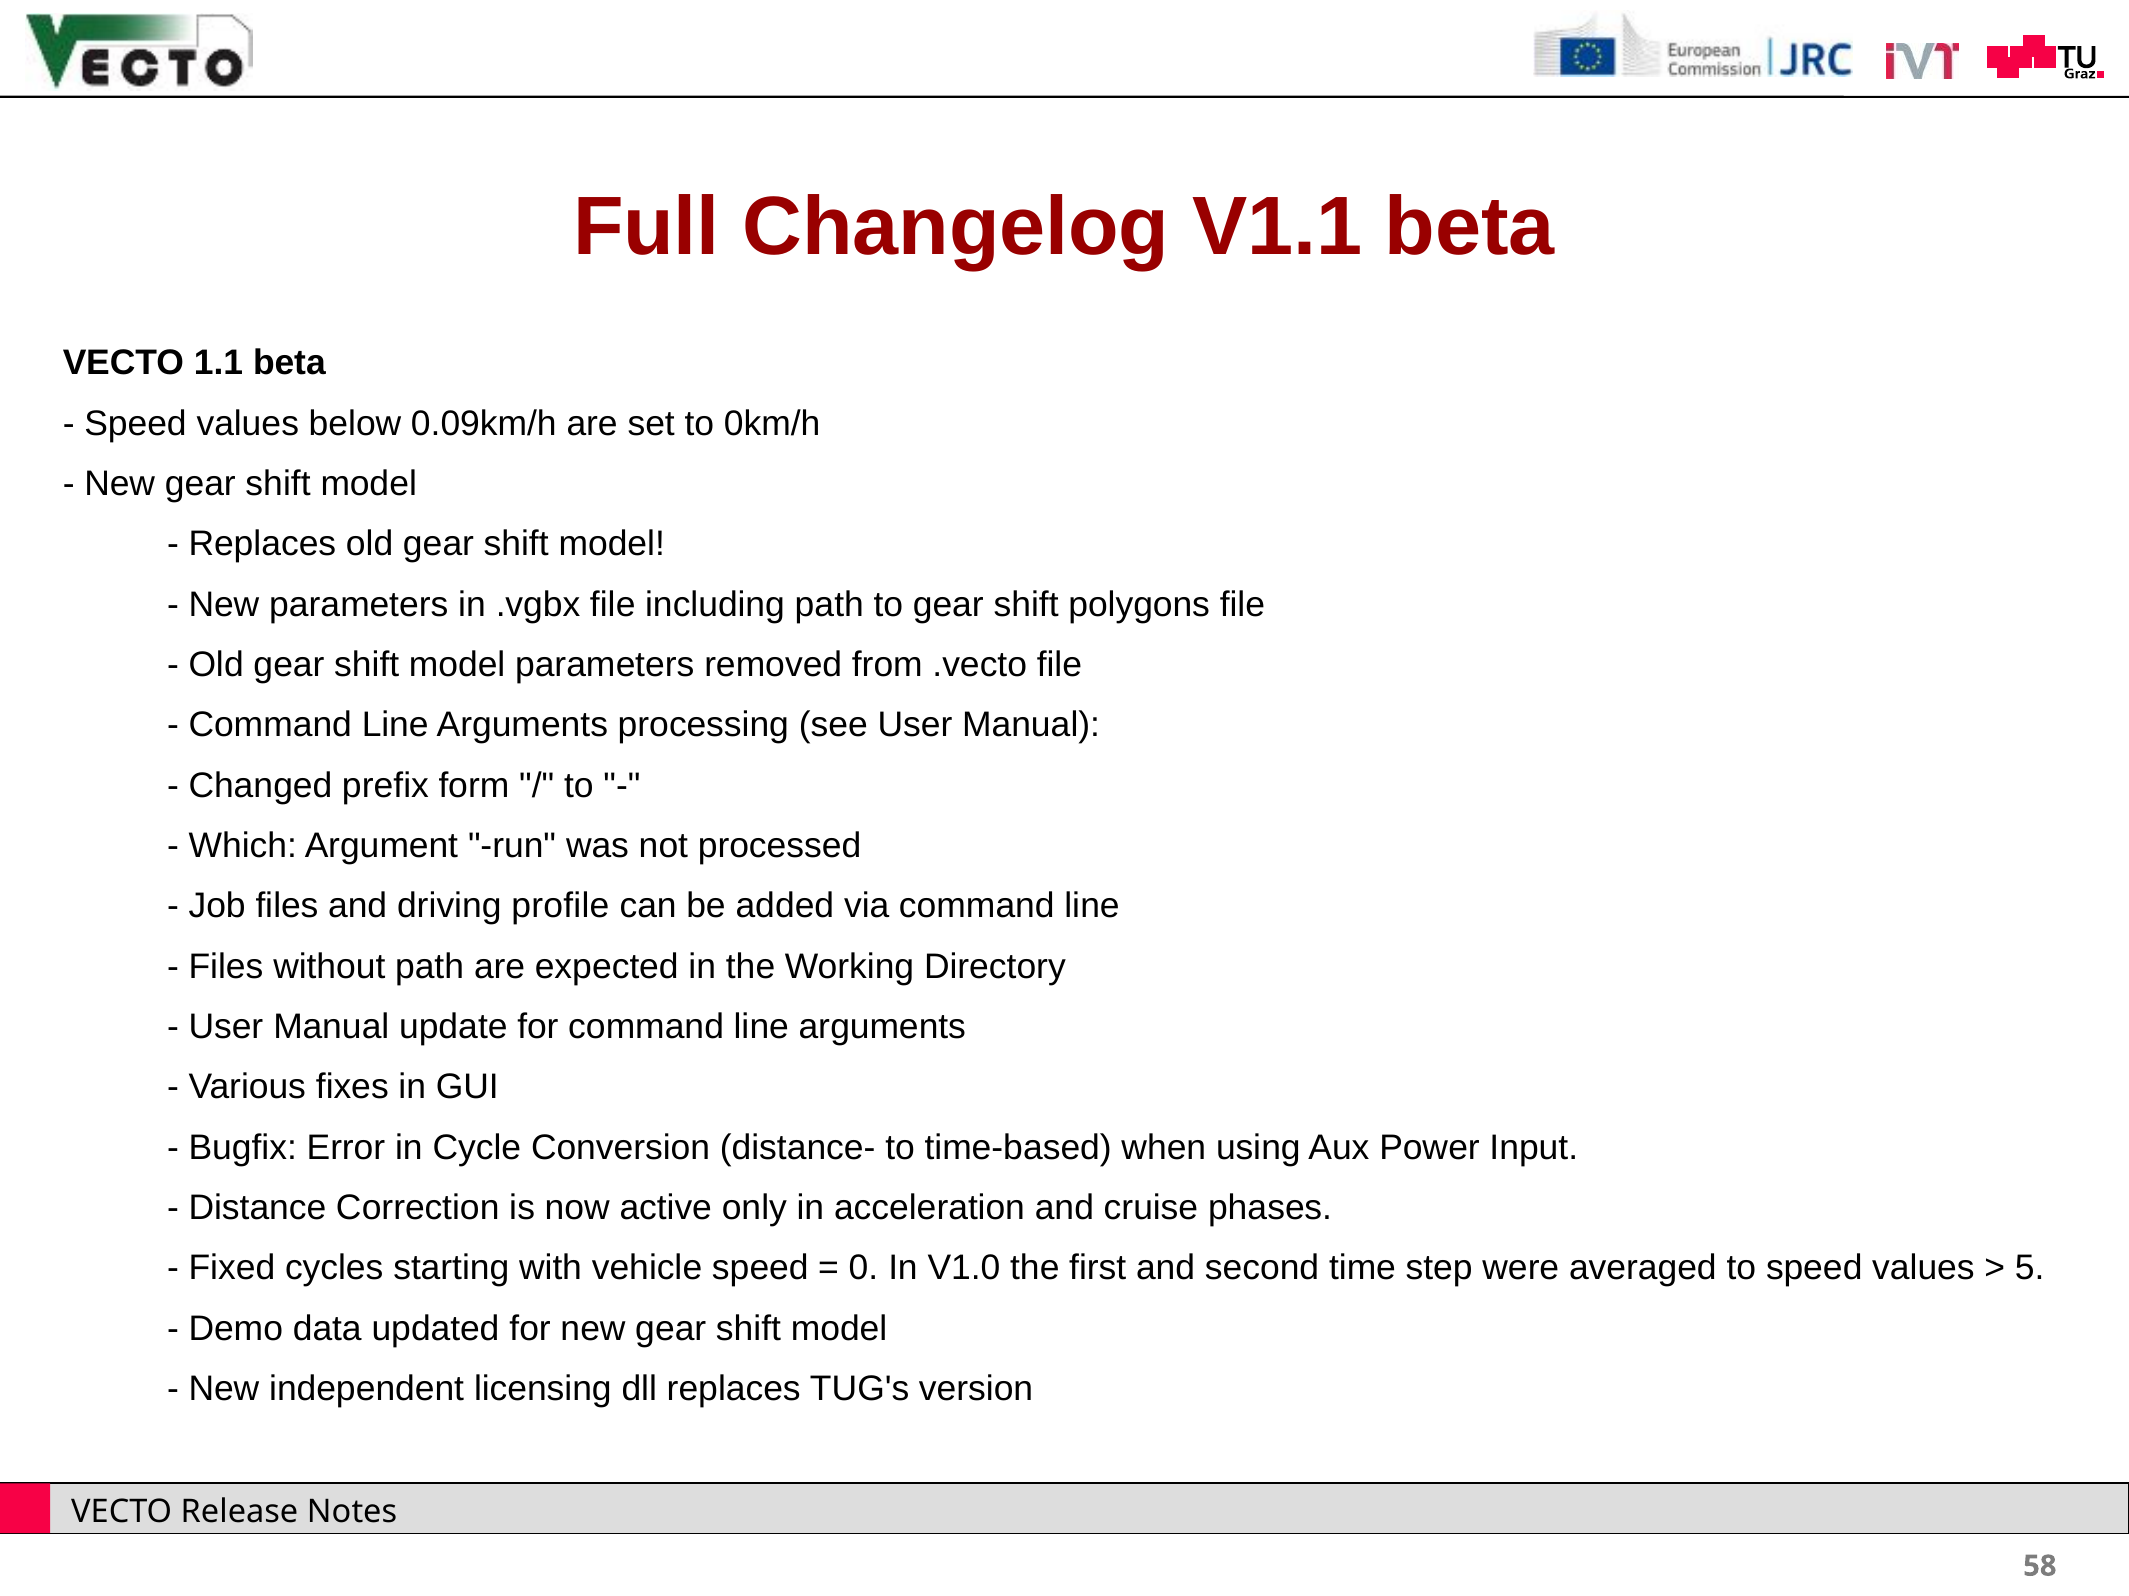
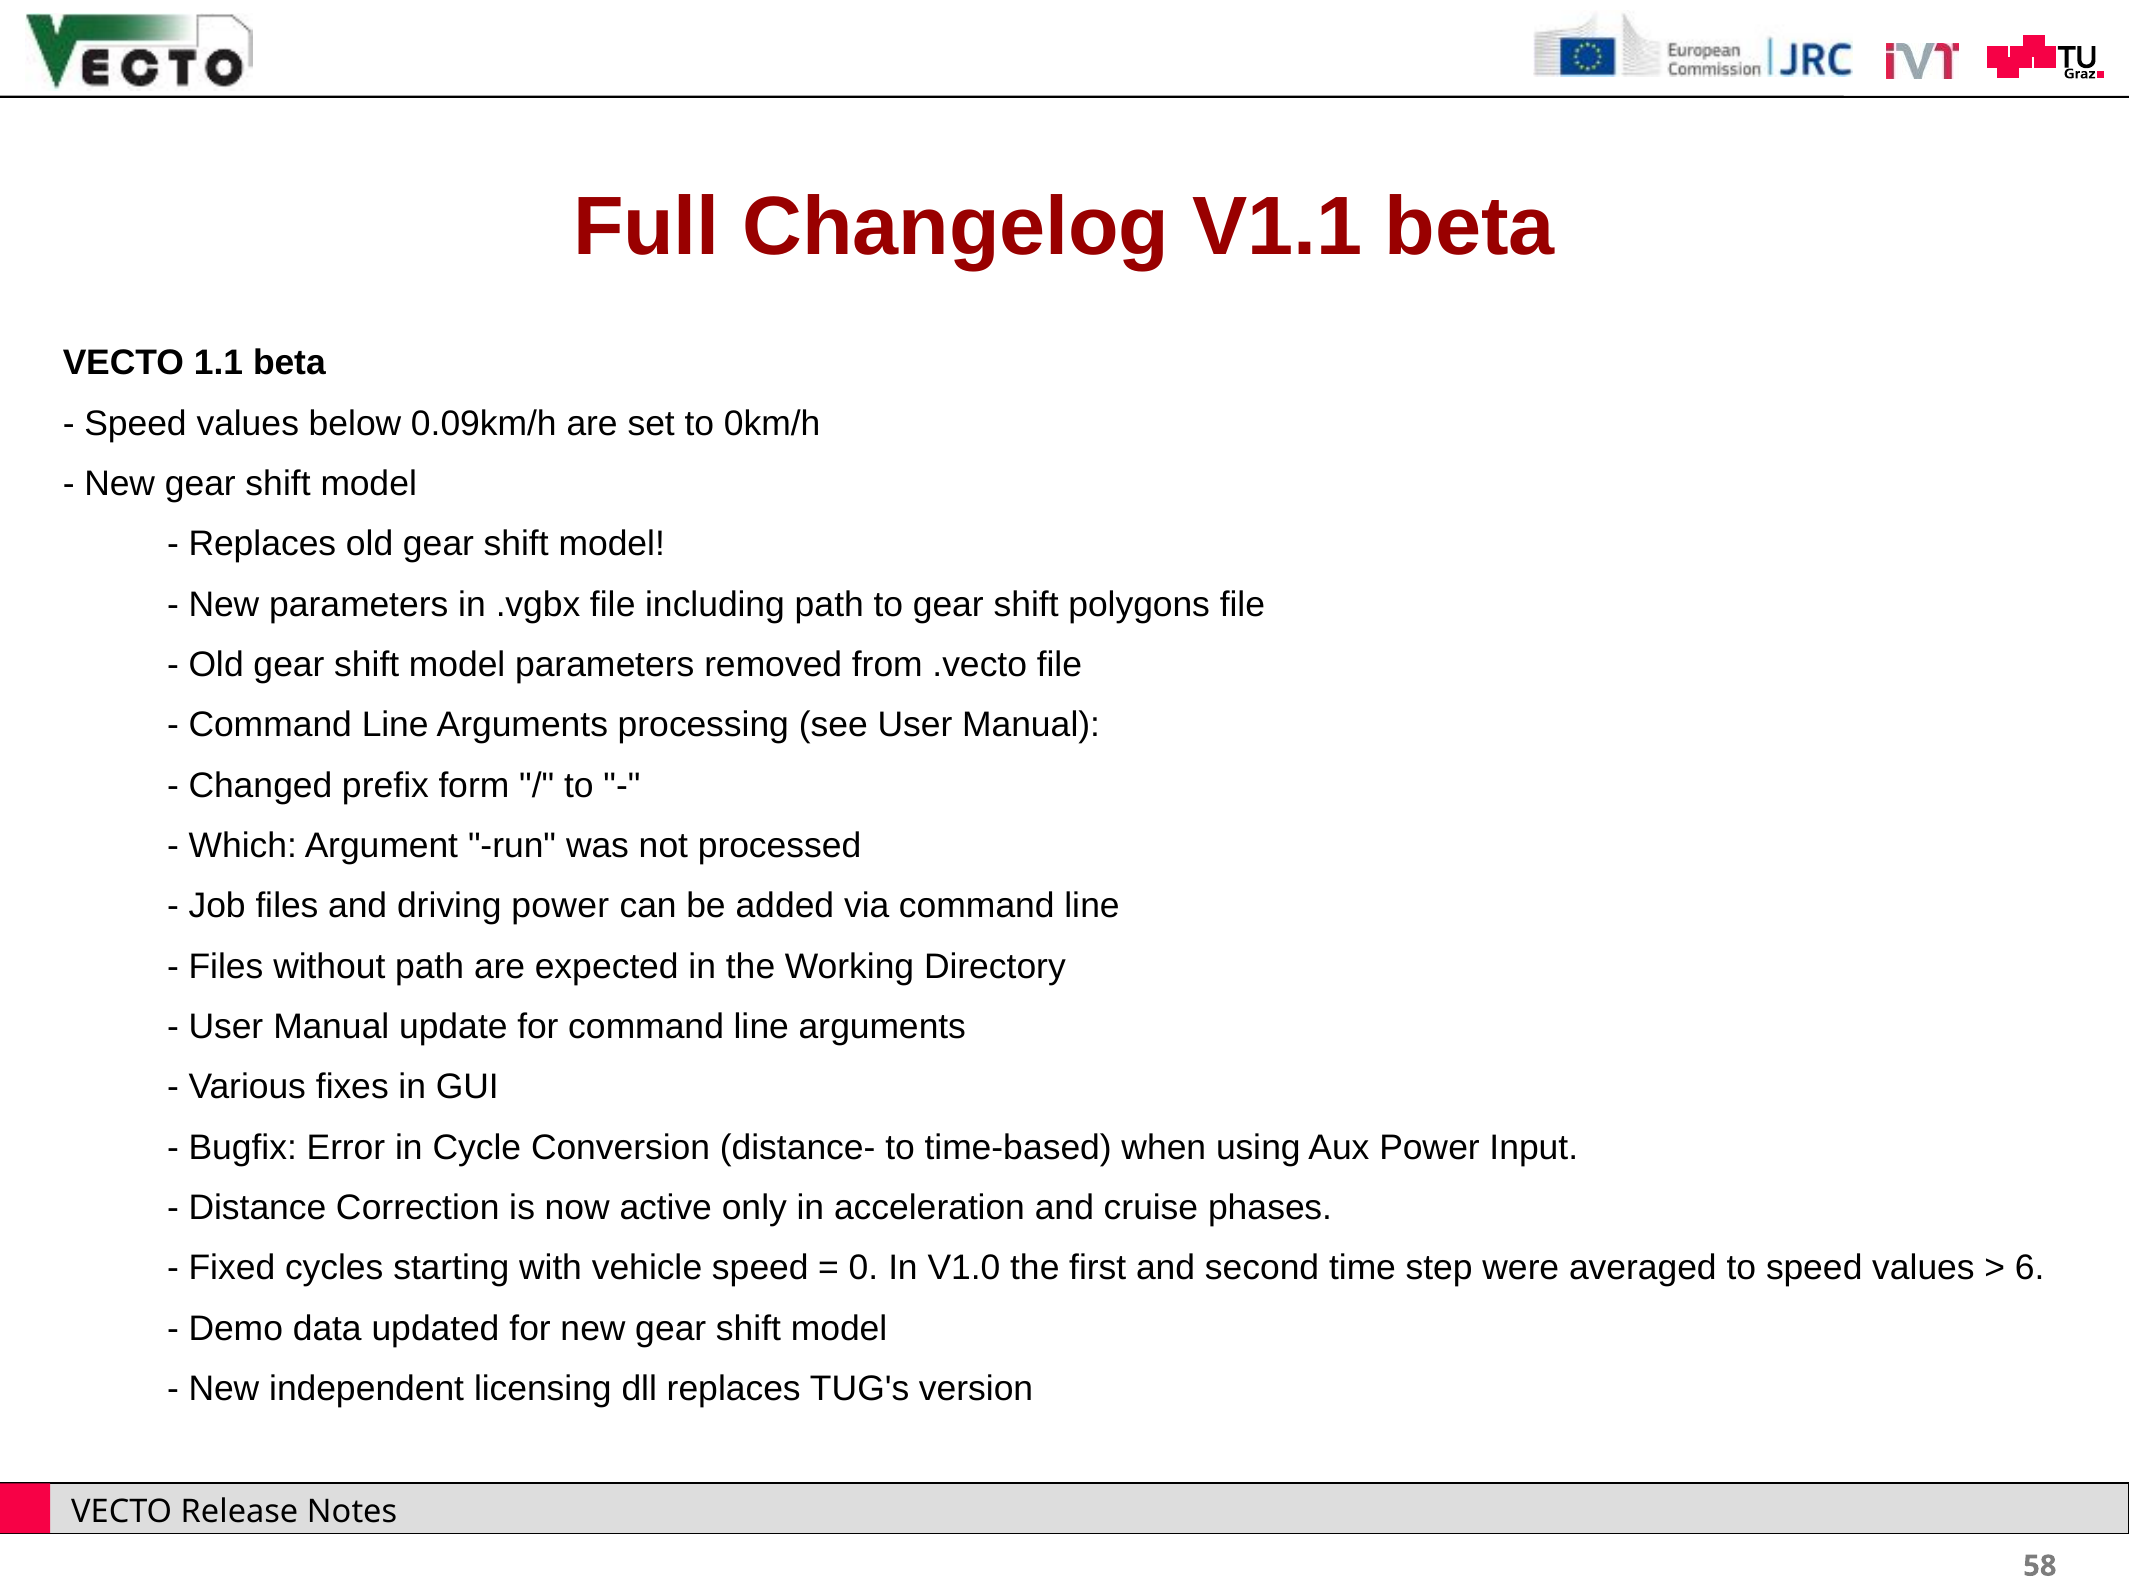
driving profile: profile -> power (560, 907)
5: 5 -> 6 (2030, 1269)
